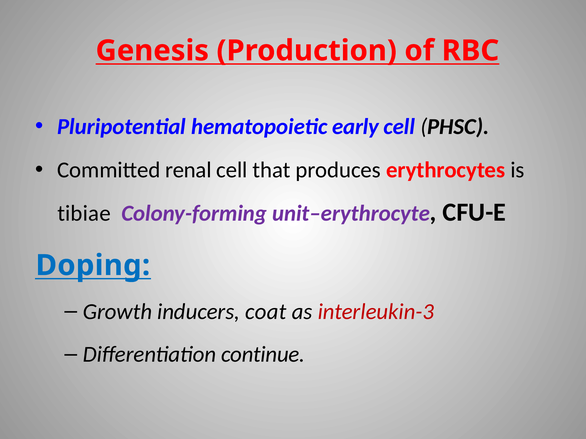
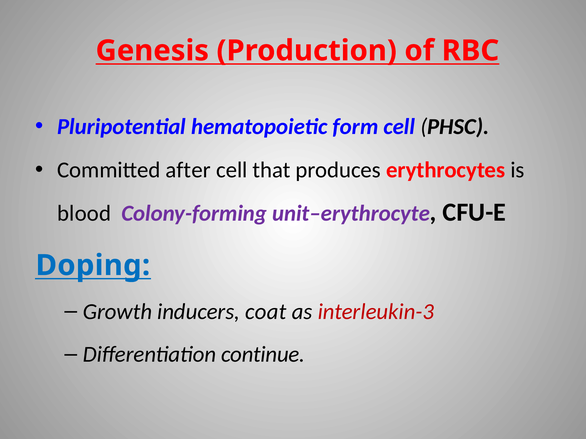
early: early -> form (355, 127)
renal: renal -> after (188, 170)
tibiae: tibiae -> blood (84, 213)
